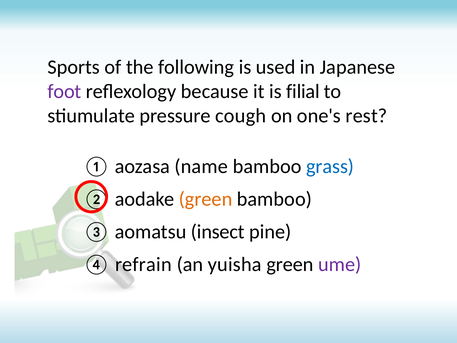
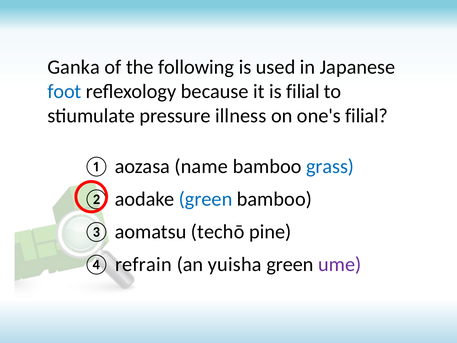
Sports: Sports -> Ganka (74, 67)
foot colour: purple -> blue (64, 91)
cough: cough -> illness (241, 116)
one's rest: rest -> filial (367, 116)
green colour: orange -> blue (206, 199)
insect: insect -> techō (218, 232)
